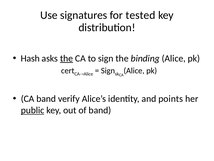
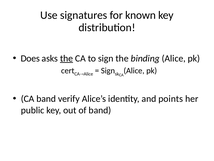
tested: tested -> known (141, 15)
Hash: Hash -> Does (30, 58)
public underline: present -> none (33, 110)
